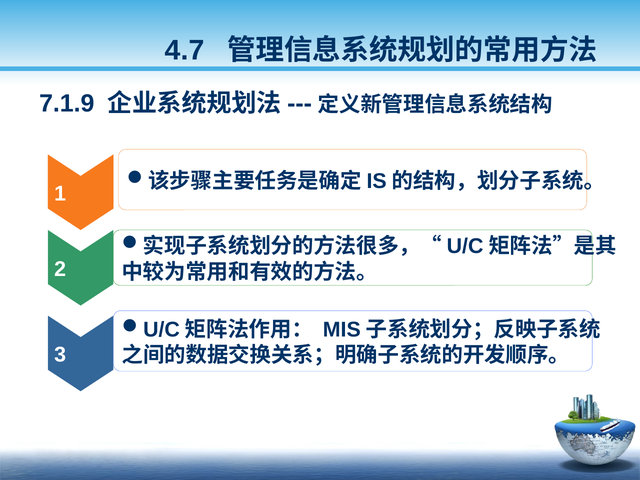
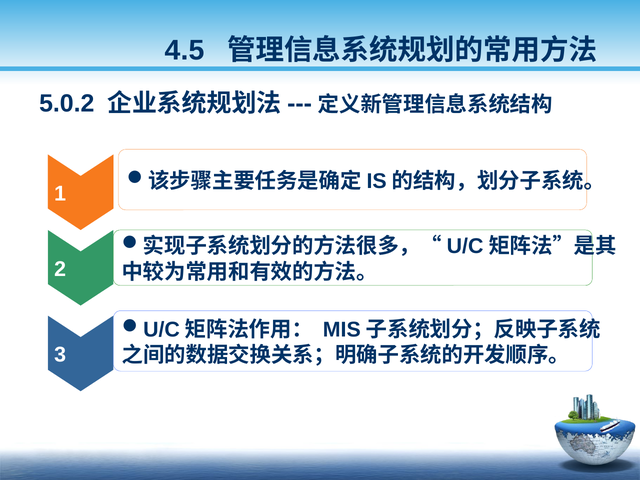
4.7: 4.7 -> 4.5 (185, 51)
7.1.9: 7.1.9 -> 5.0.2 (67, 104)
